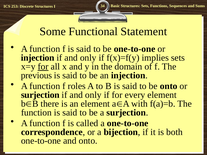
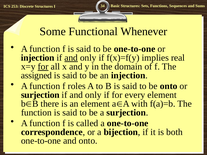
Statement: Statement -> Whenever (144, 32)
and underline: none -> present (71, 58)
implies sets: sets -> real (178, 58)
previous: previous -> assigned (36, 75)
